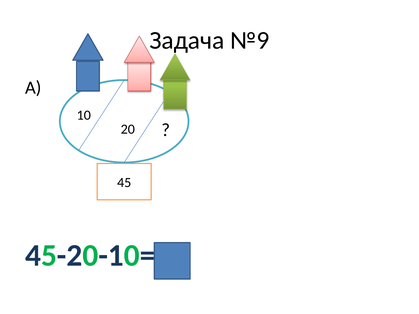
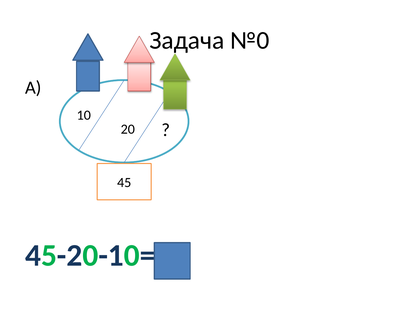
№9: №9 -> №0 (250, 41)
